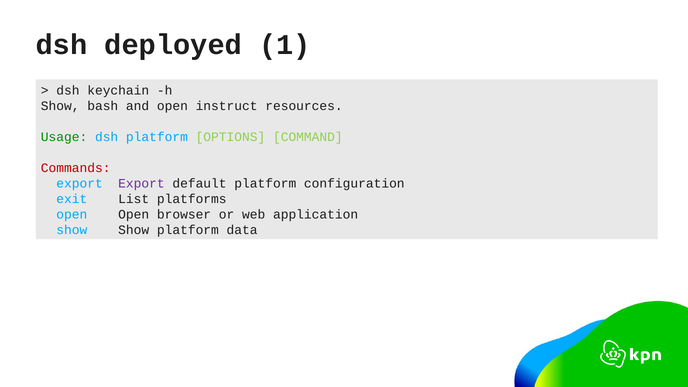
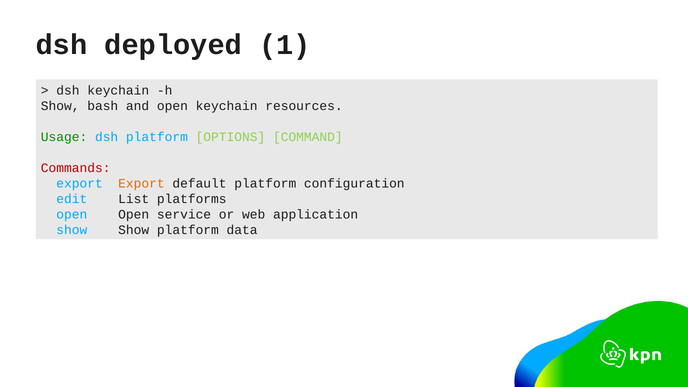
open instruct: instruct -> keychain (227, 106)
Export colour: purple -> orange (141, 183)
exit: exit -> edit (72, 199)
browser: browser -> service (184, 214)
